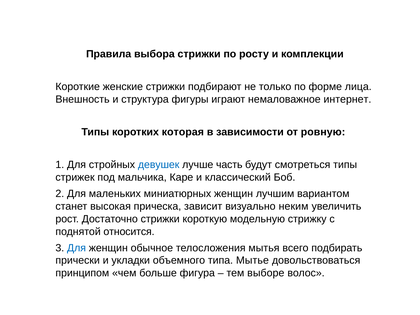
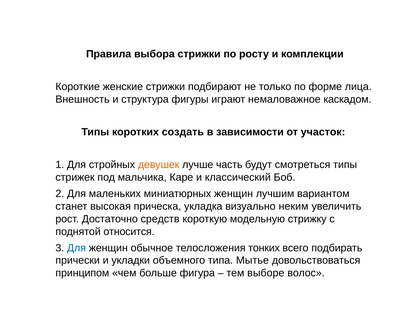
интернет: интернет -> каскадом (347, 99)
которая: которая -> создать (183, 132)
ровную: ровную -> участок (323, 132)
девушек colour: blue -> orange (159, 165)
зависит: зависит -> укладка (203, 206)
Достаточно стрижки: стрижки -> средств (160, 219)
мытья: мытья -> тонких (264, 248)
